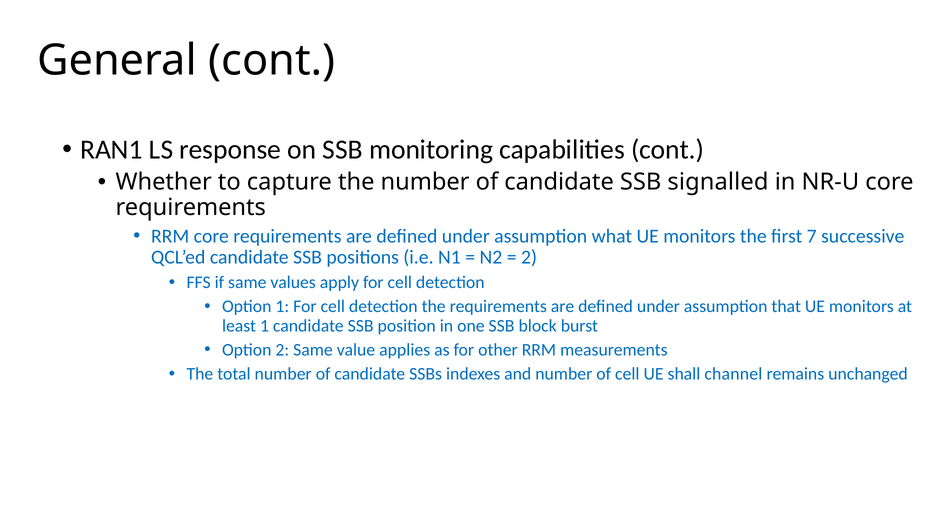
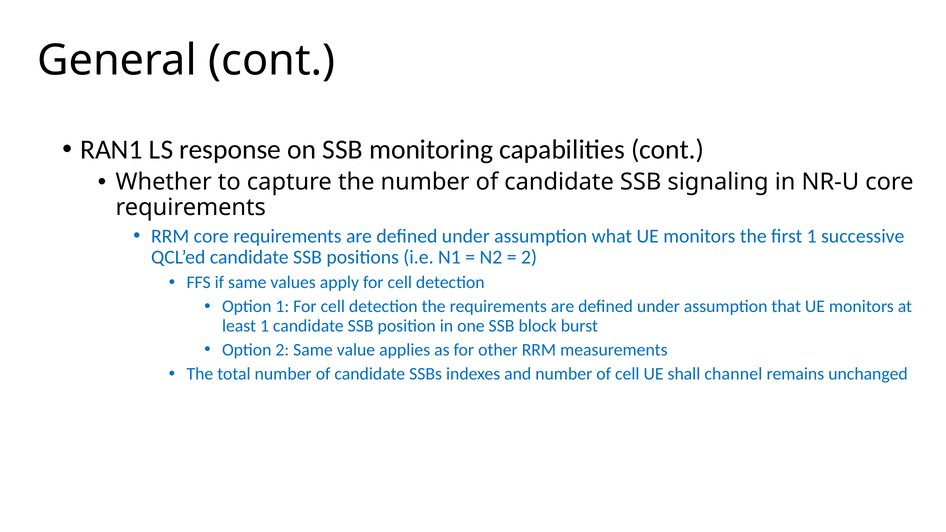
signalled: signalled -> signaling (718, 182)
first 7: 7 -> 1 (812, 236)
